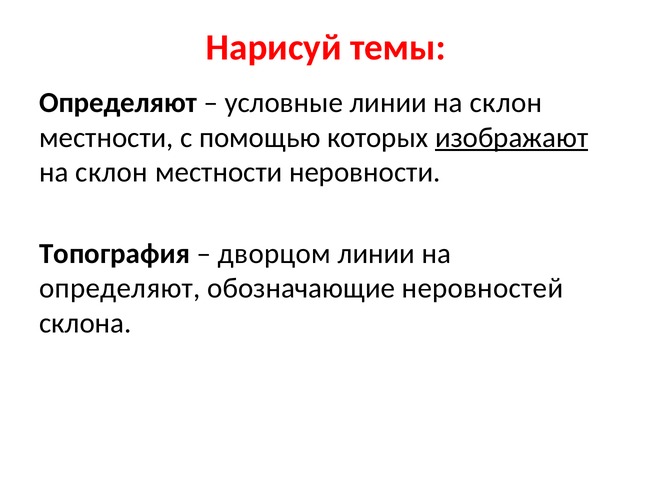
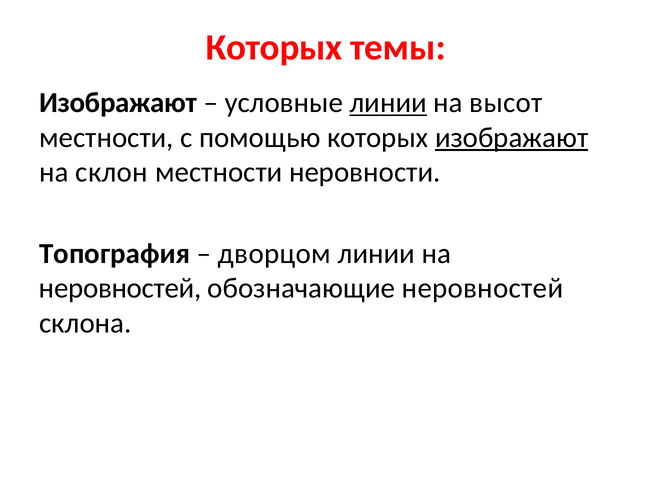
Нарисуй: Нарисуй -> Которых (274, 48)
Определяют: Определяют -> Изображают (118, 103)
линии underline: none -> present (388, 103)
склон: склон -> высот (506, 103)
определяют: определяют -> неровностей (120, 288)
